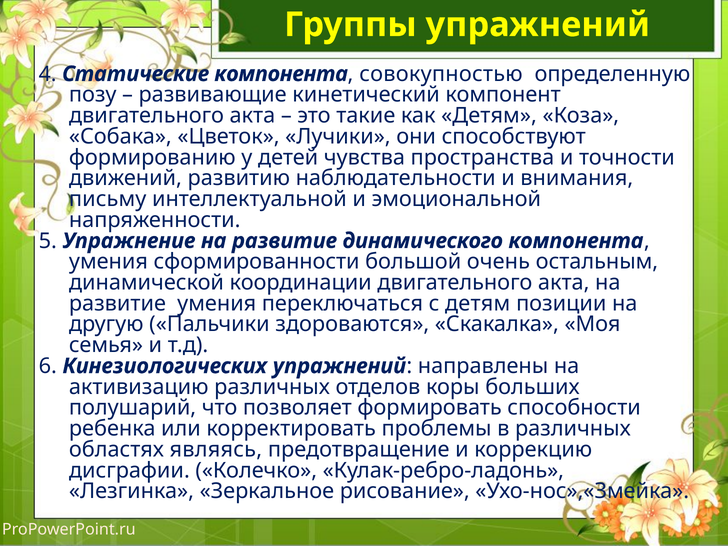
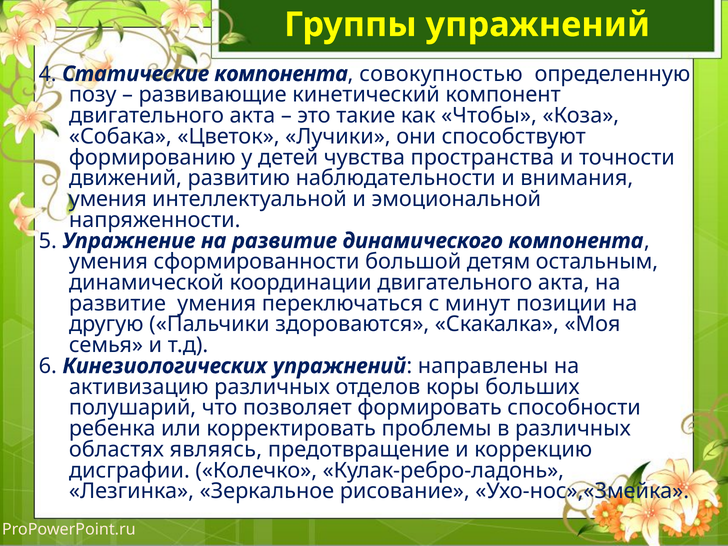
как Детям: Детям -> Чтобы (489, 116)
письму: письму -> умения (108, 199)
очень: очень -> детям (499, 262)
с детям: детям -> минут (478, 303)
